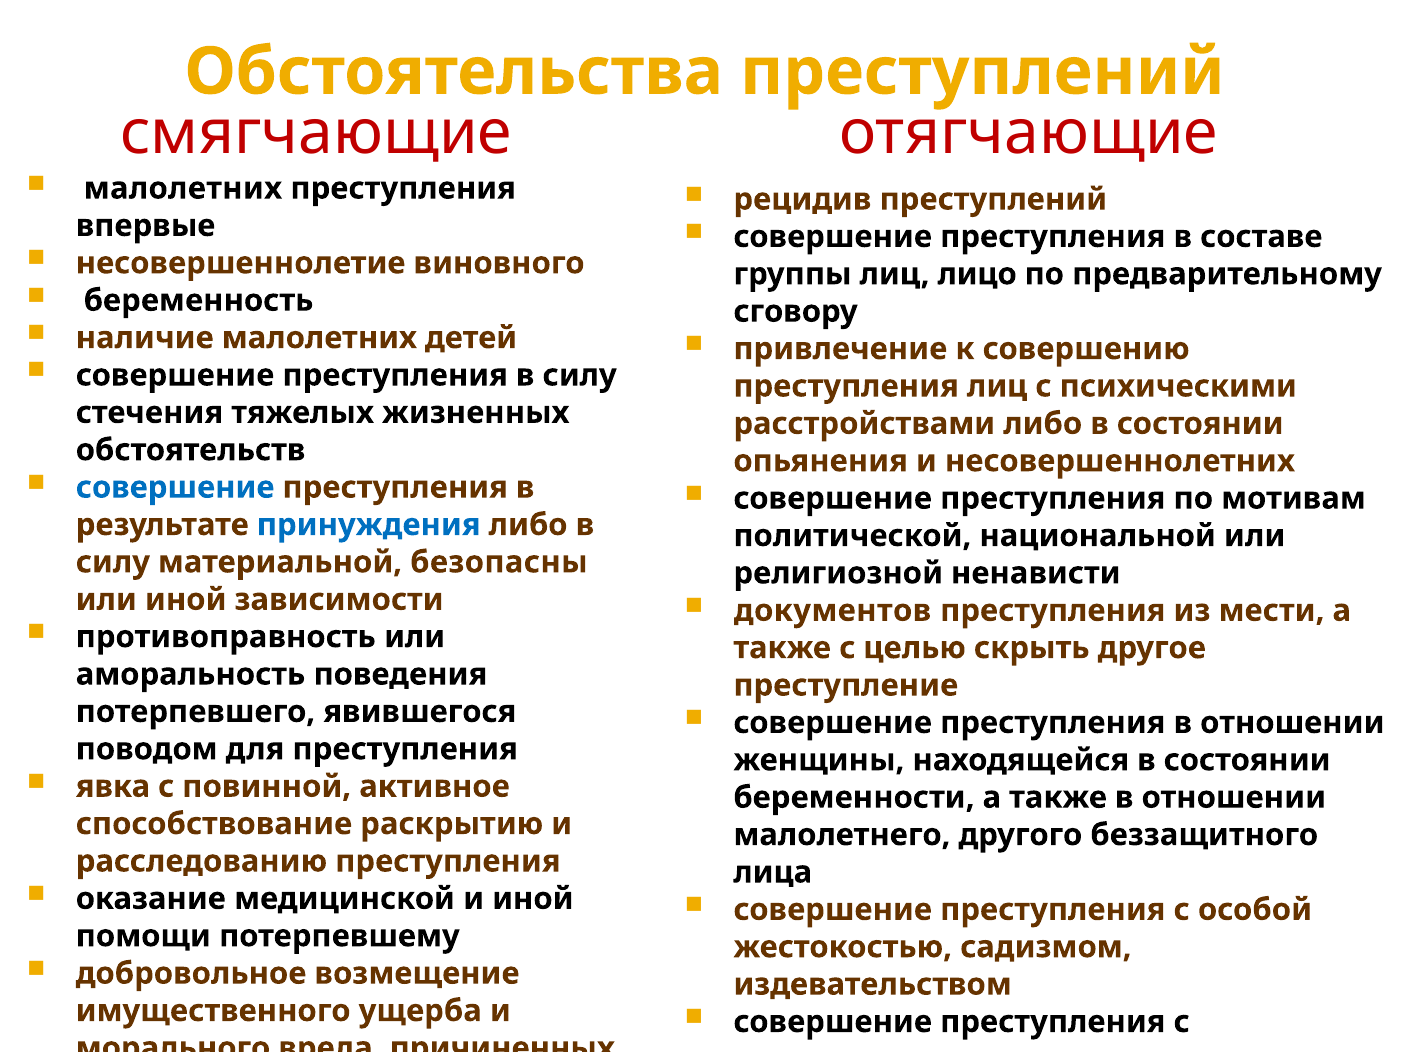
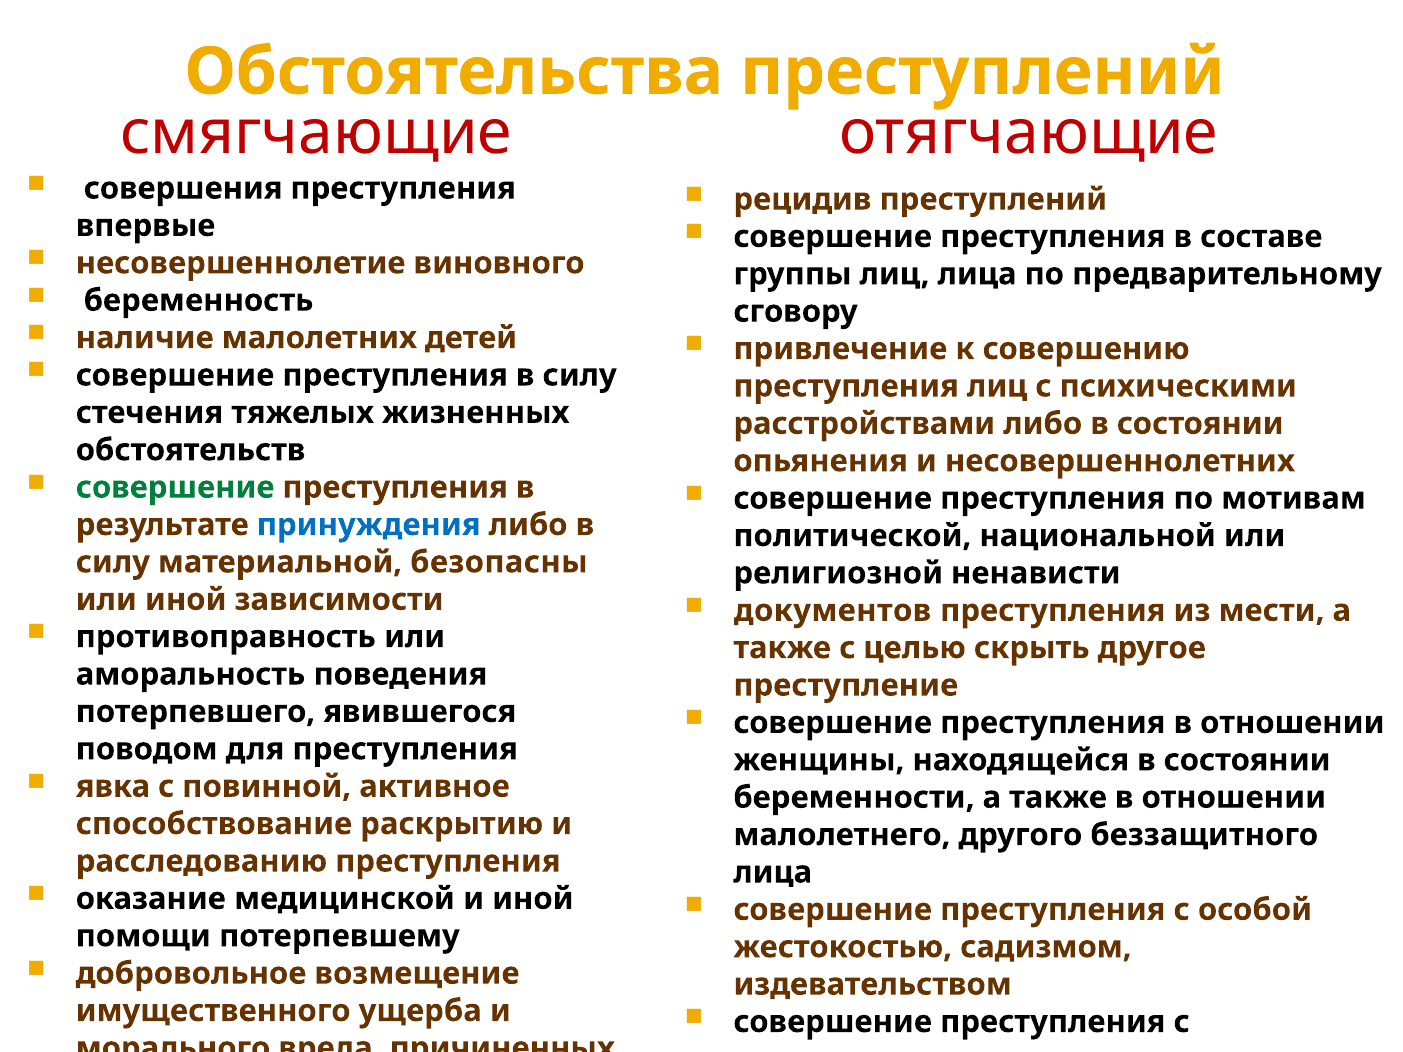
малолетних: малолетних -> совершения (183, 188)
лиц лицо: лицо -> лица (977, 274)
совершение colour: blue -> green (175, 488)
